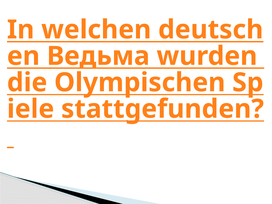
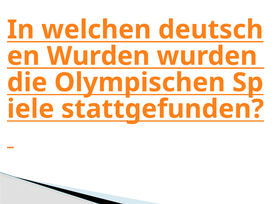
Ведьма: Ведьма -> Wurden (98, 56)
